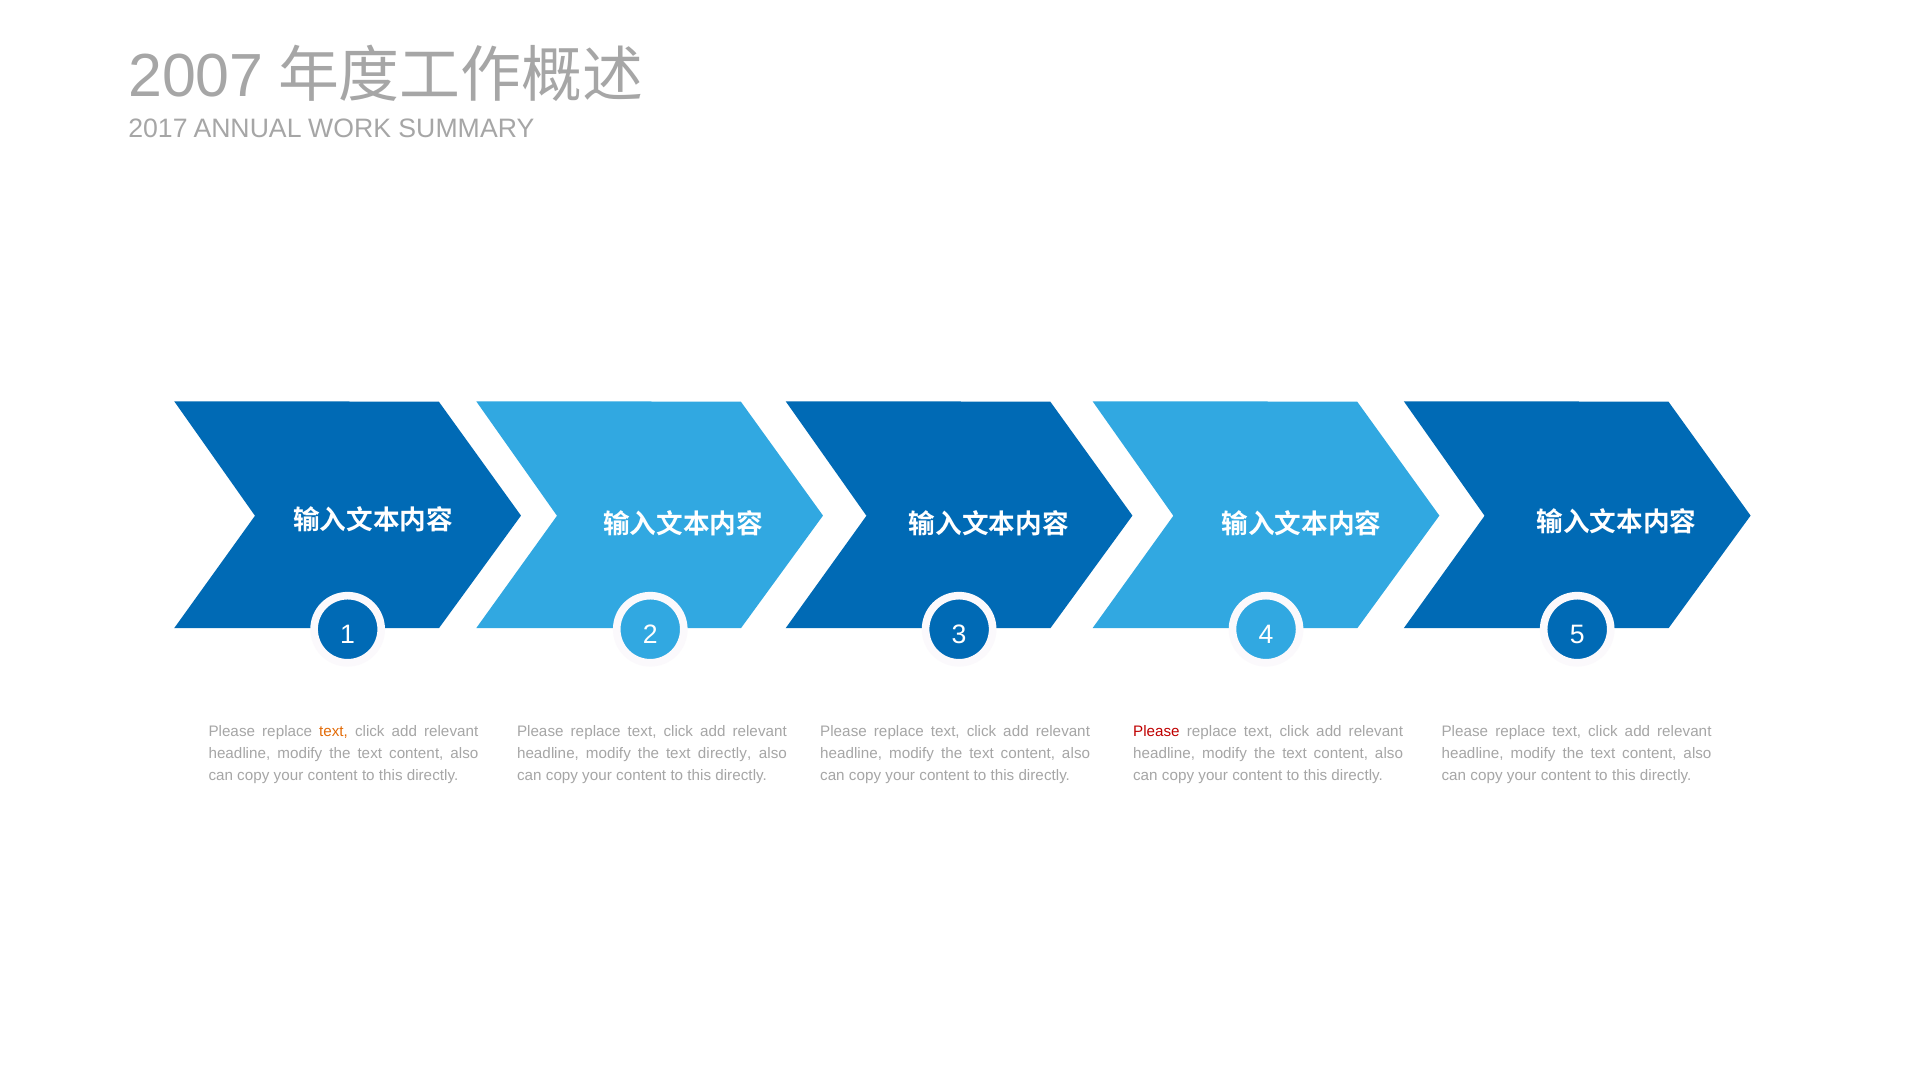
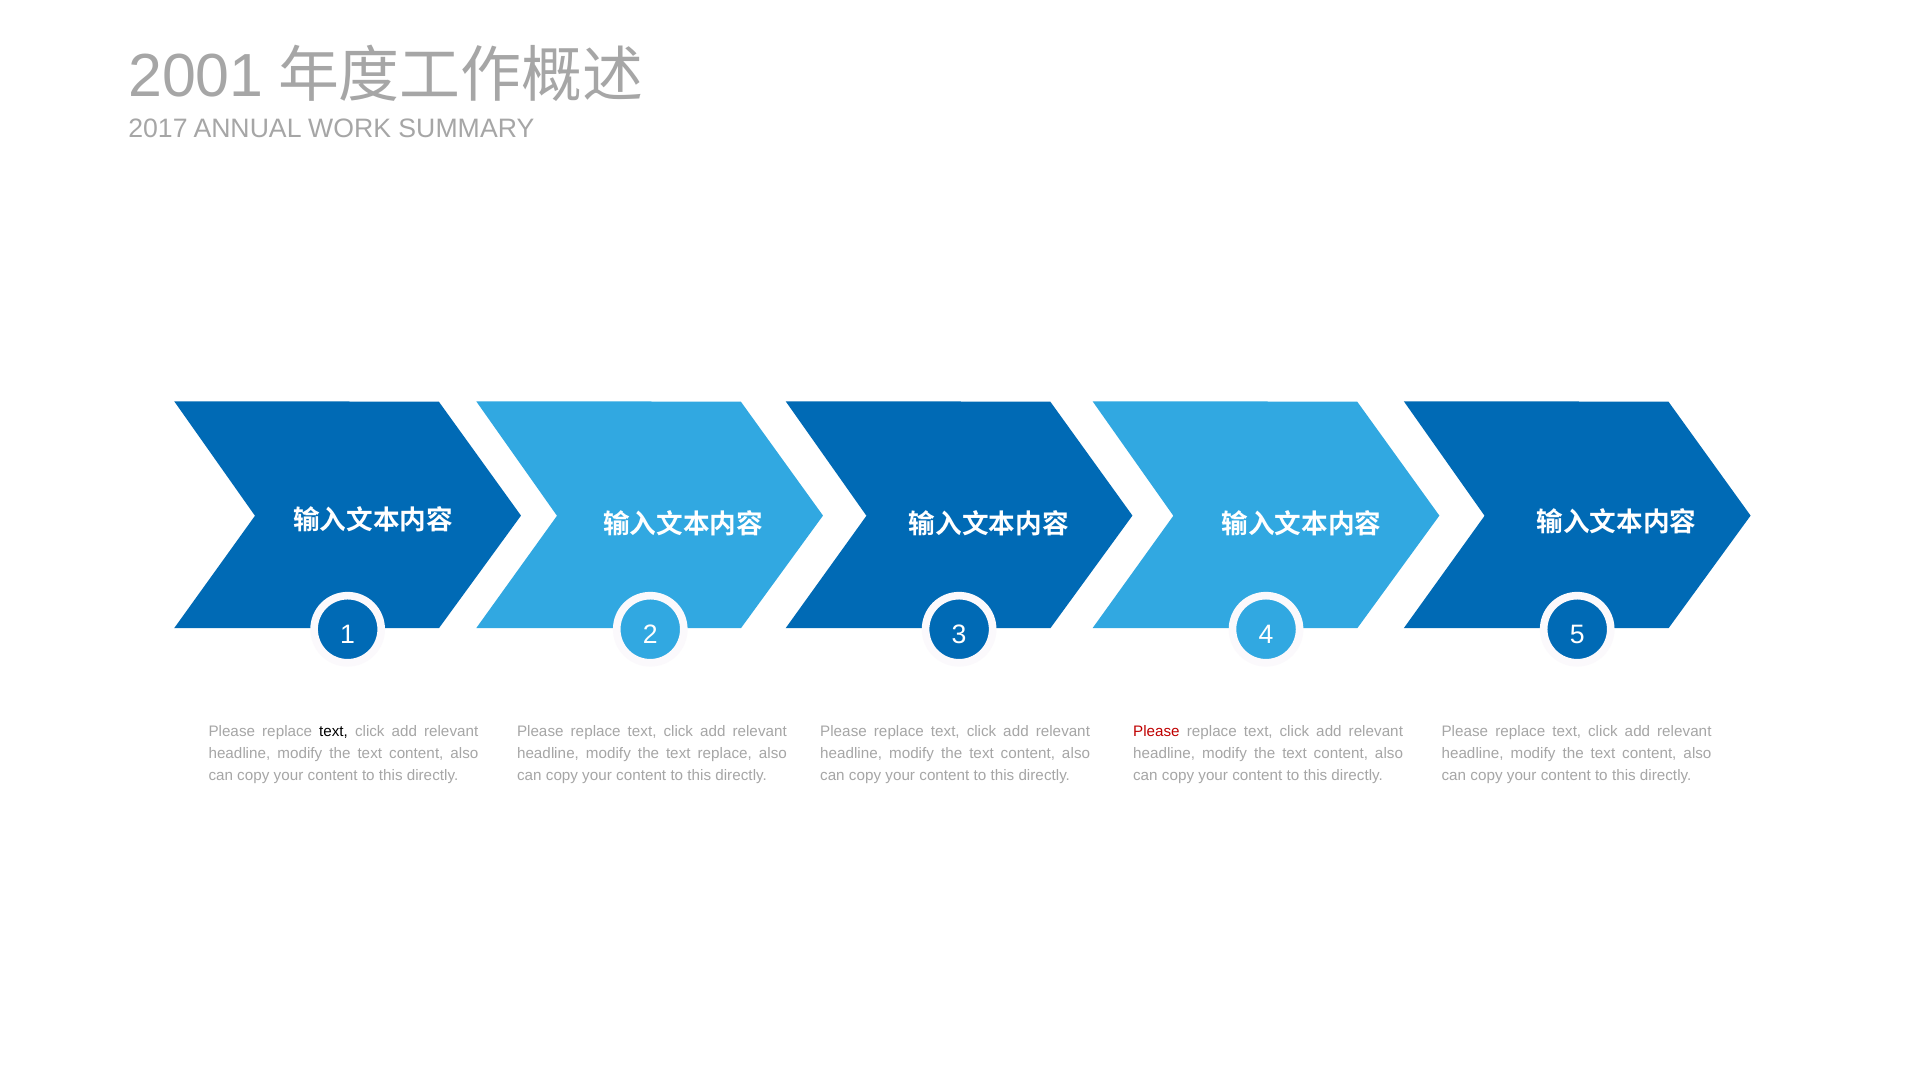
2007: 2007 -> 2001 (196, 76)
text colour: orange -> black (334, 731)
text directly: directly -> replace (725, 753)
